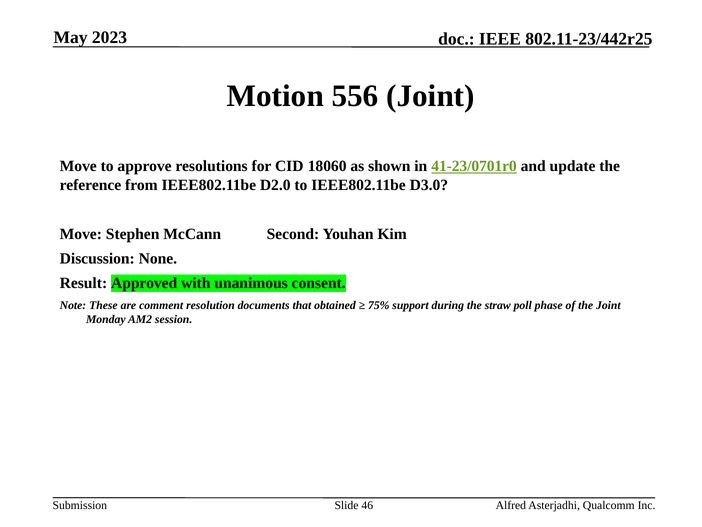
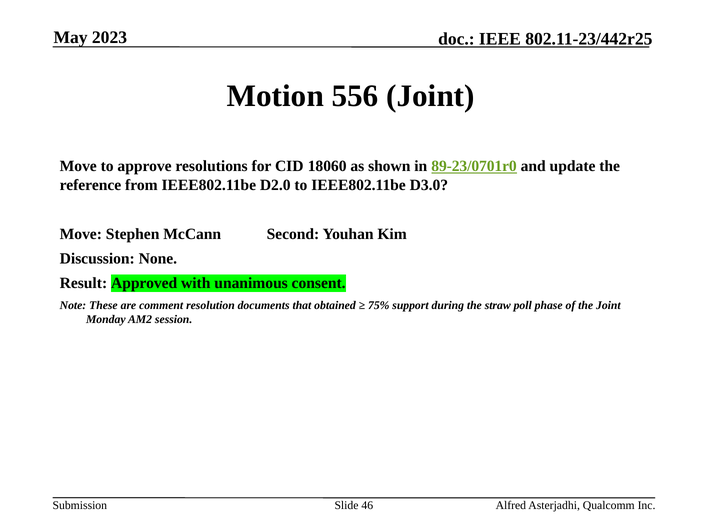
41-23/0701r0: 41-23/0701r0 -> 89-23/0701r0 (474, 166)
